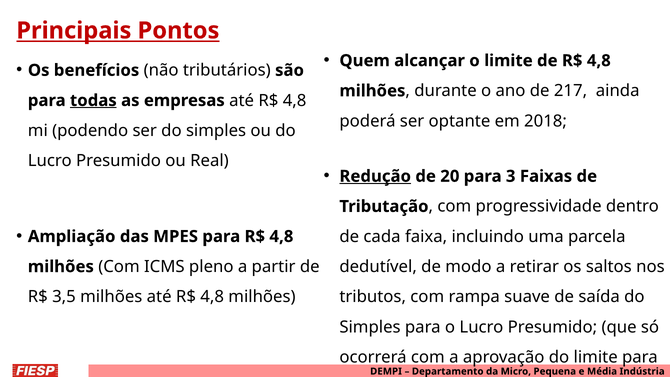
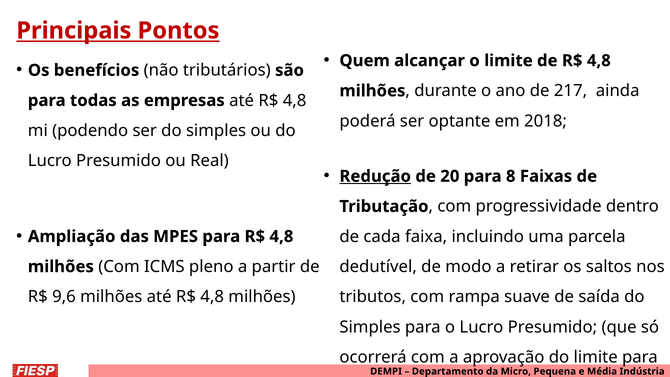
todas underline: present -> none (93, 100)
3: 3 -> 8 (511, 176)
3,5: 3,5 -> 9,6 (64, 297)
